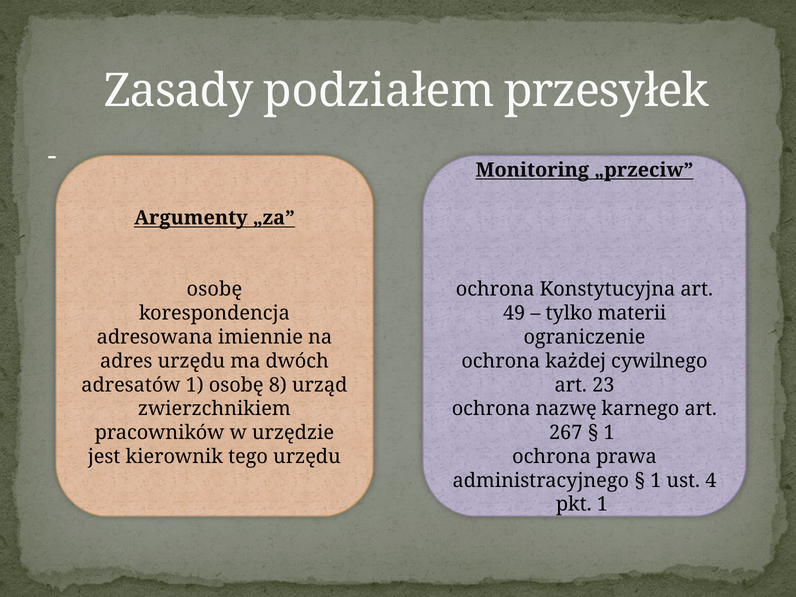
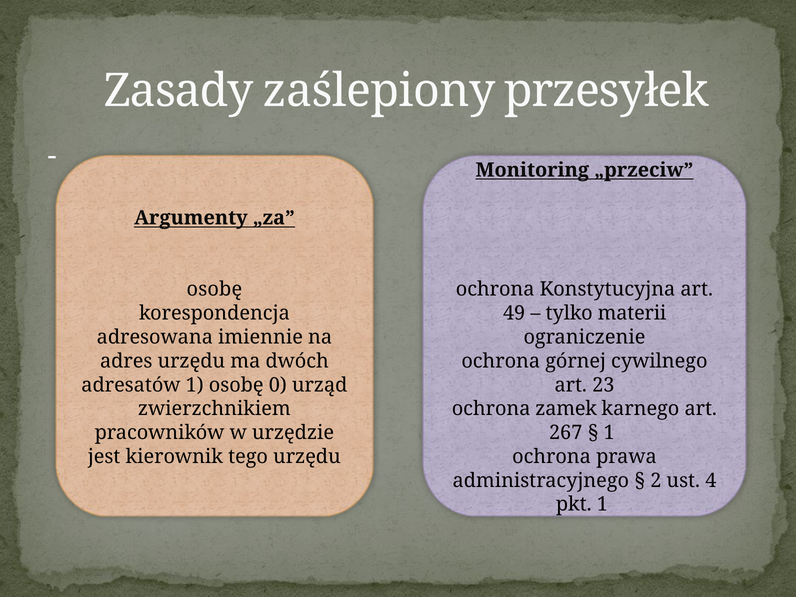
podziałem: podziałem -> zaślepiony (379, 91)
każdej: każdej -> górnej (576, 361)
8: 8 -> 0 (278, 385)
nazwę: nazwę -> zamek (566, 409)
1: 1 -> 2 (656, 480)
